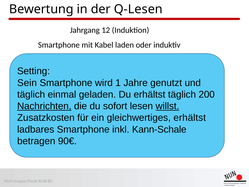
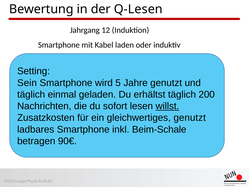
1: 1 -> 5 (118, 83)
Nachrichten underline: present -> none (44, 106)
gleichwertiges erhältst: erhältst -> genutzt (190, 118)
Kann-Schale: Kann-Schale -> Beim-Schale (159, 129)
